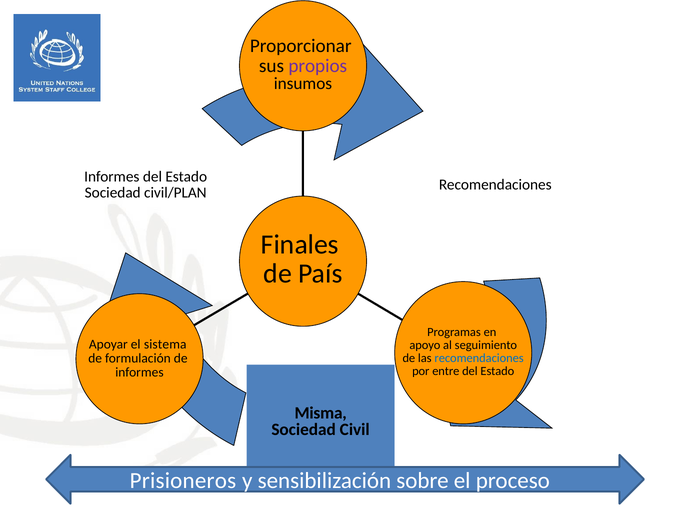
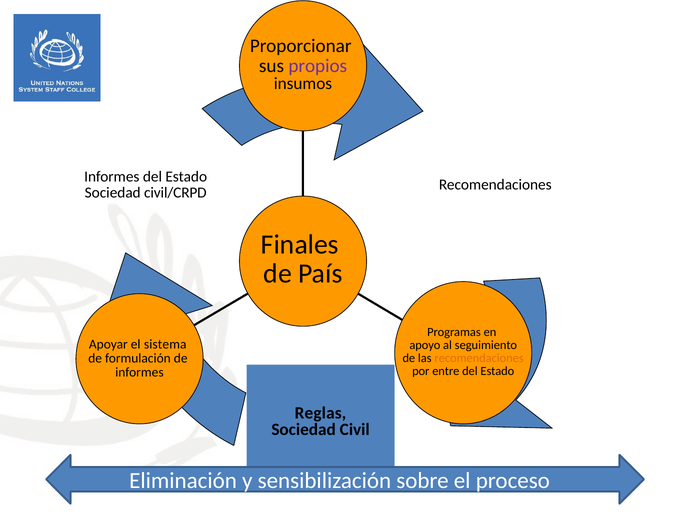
civil/PLAN: civil/PLAN -> civil/CRPD (175, 192)
recomendaciones colour: blue -> orange (479, 358)
Misma: Misma -> Reglas (320, 412)
Prisioneros: Prisioneros -> Eliminación (183, 480)
